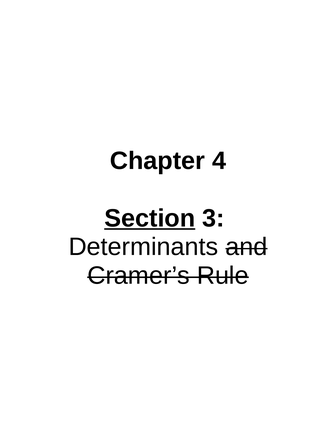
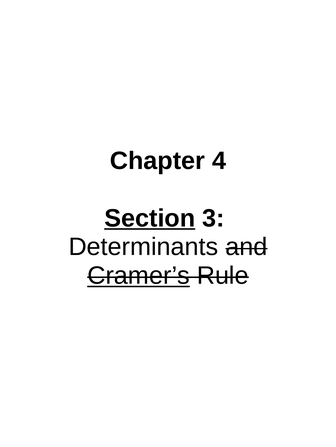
Cramer’s underline: none -> present (139, 276)
